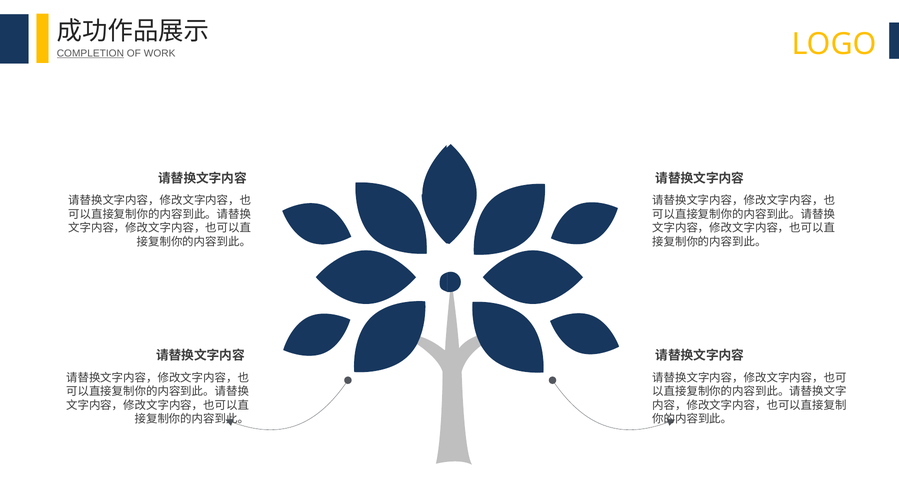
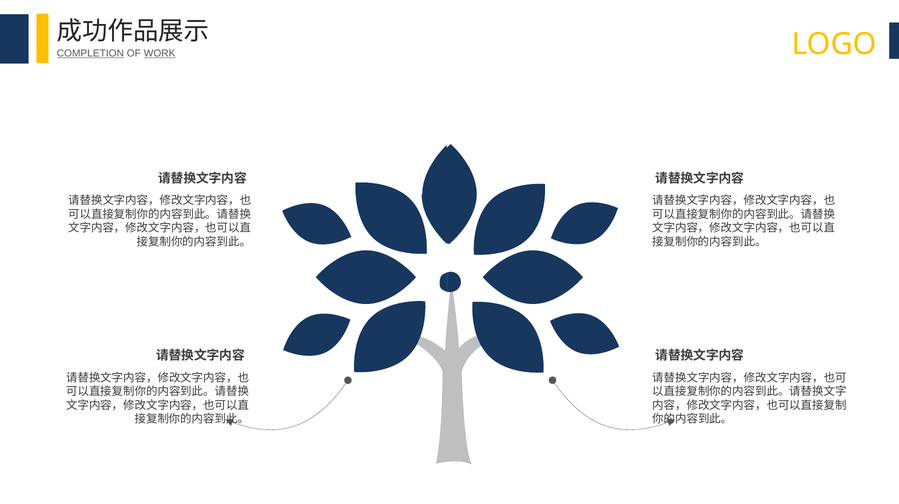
WORK underline: none -> present (160, 53)
